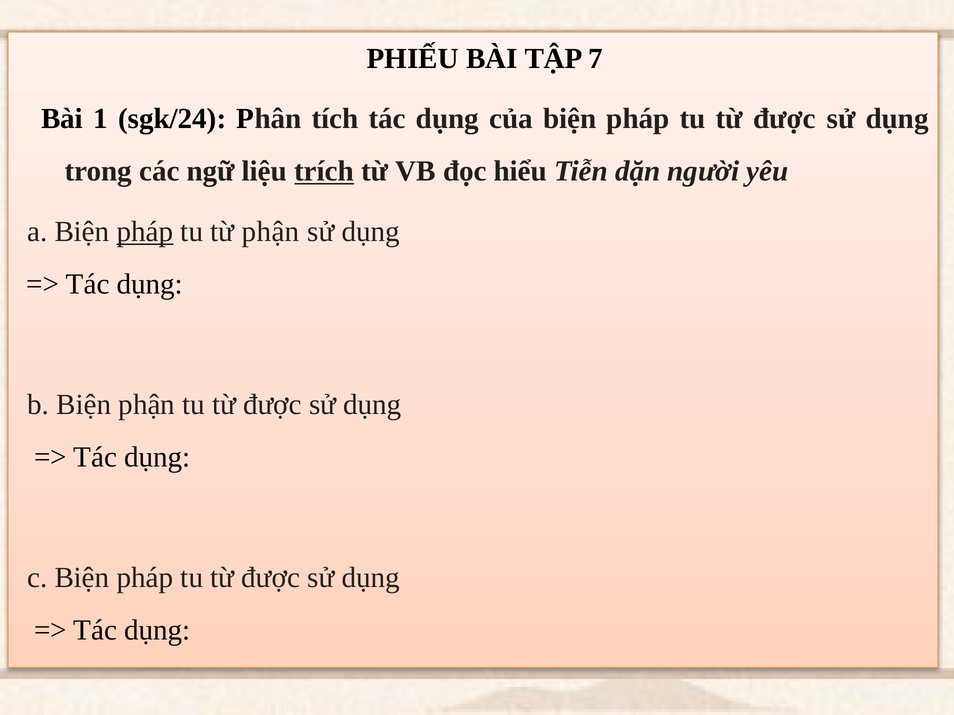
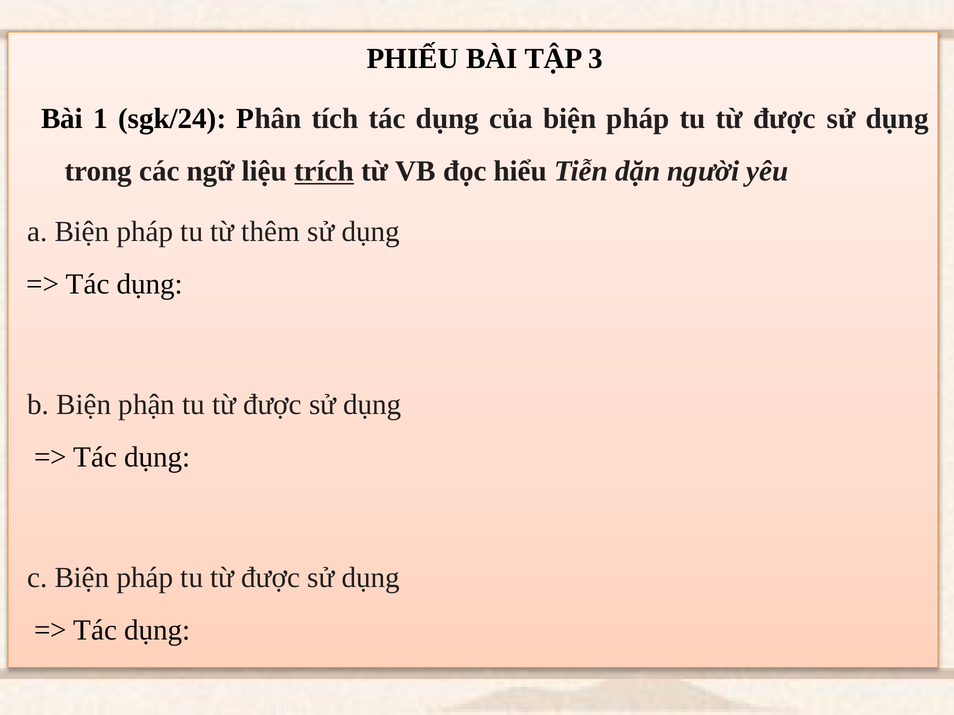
7: 7 -> 3 (596, 59)
pháp underline: present -> none (145, 232)
từ phận: phận -> thêm (271, 232)
